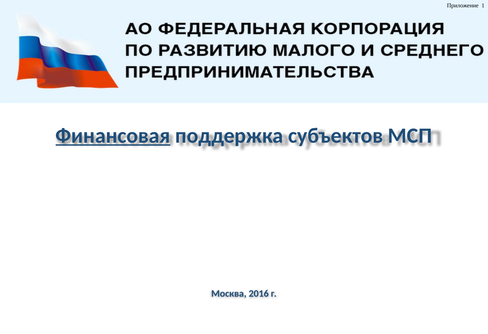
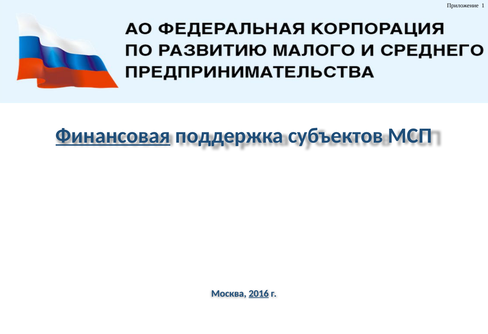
2016 underline: none -> present (259, 294)
